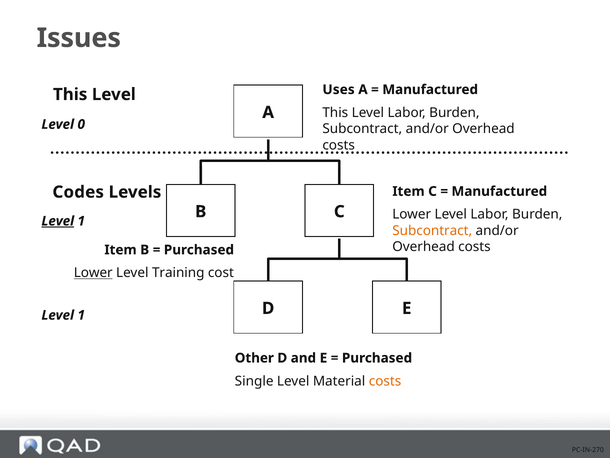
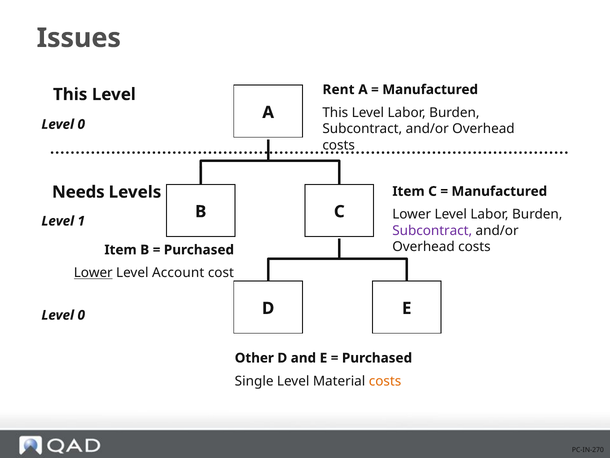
Uses: Uses -> Rent (339, 90)
Codes: Codes -> Needs (78, 192)
Level underline: present -> none (58, 221)
Subcontract colour: orange -> purple (432, 230)
Training: Training -> Account (178, 273)
1: 1 -> 0 (81, 315)
